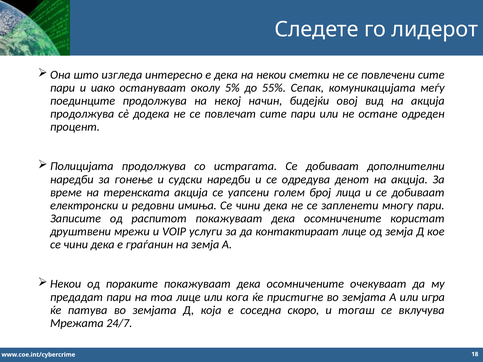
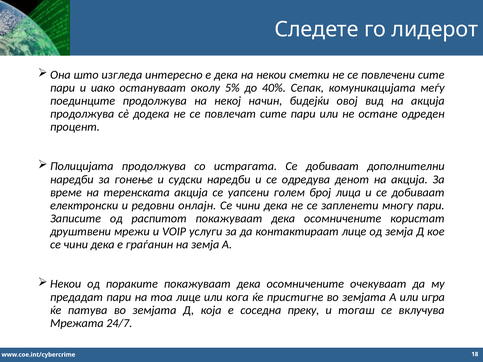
55%: 55% -> 40% (274, 88)
имиња: имиња -> онлајн (197, 206)
скоро: скоро -> преку (303, 310)
